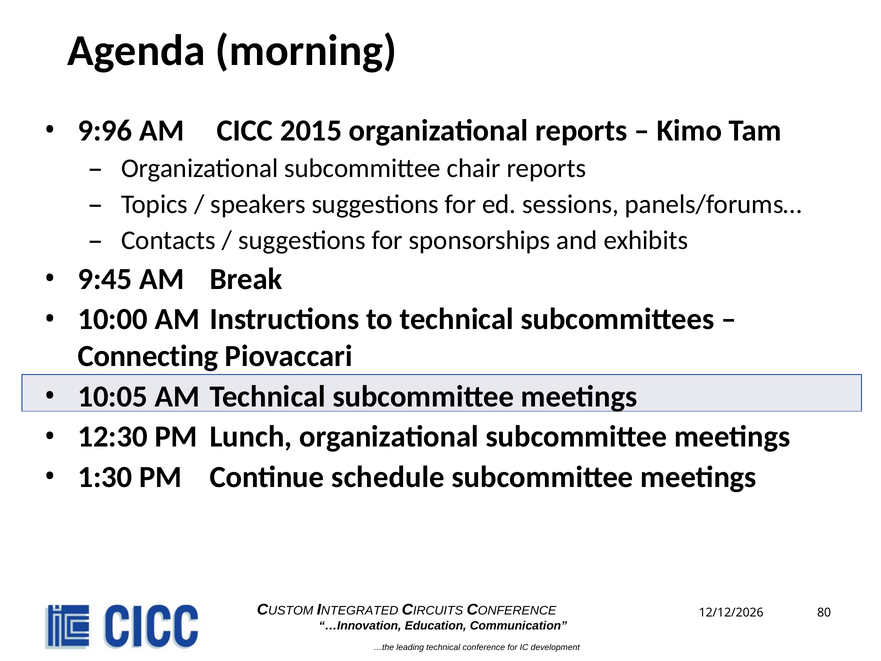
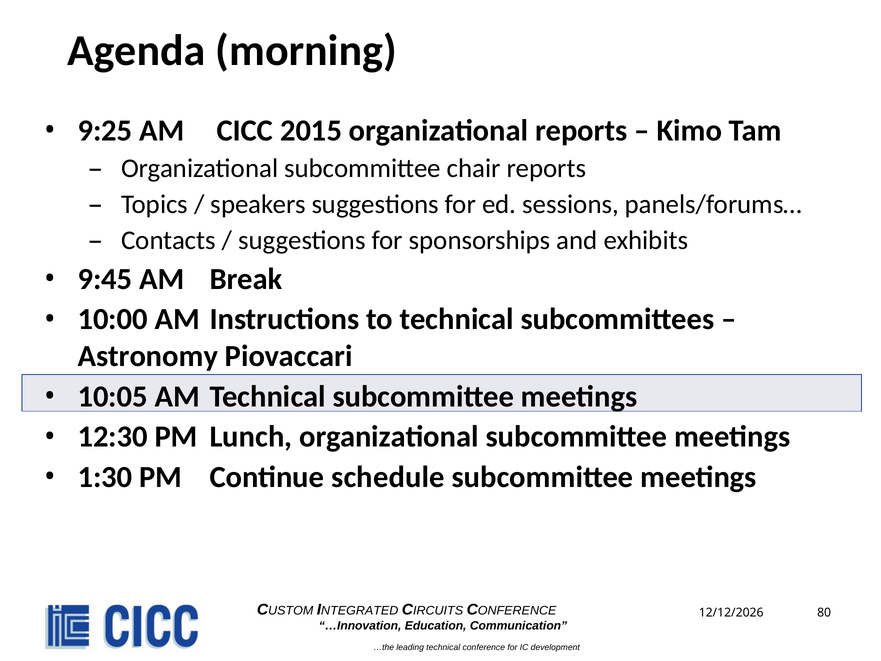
9:96: 9:96 -> 9:25 (105, 131)
Connecting: Connecting -> Astronomy (148, 356)
